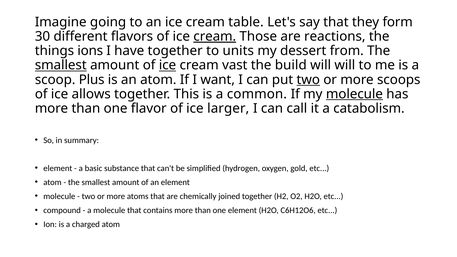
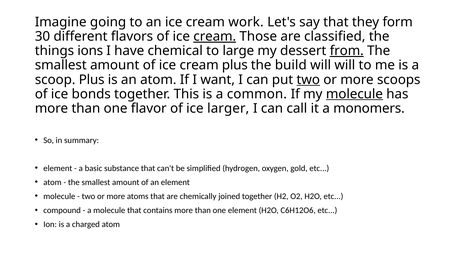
table: table -> work (246, 22)
reactions: reactions -> classified (335, 36)
have together: together -> chemical (175, 51)
units: units -> large (238, 51)
from underline: none -> present (347, 51)
smallest underline: present -> none (61, 65)
ice underline: present -> none (168, 65)
cream vast: vast -> plus (235, 65)
allows: allows -> bonds (91, 94)
catabolism: catabolism -> monomers (369, 108)
